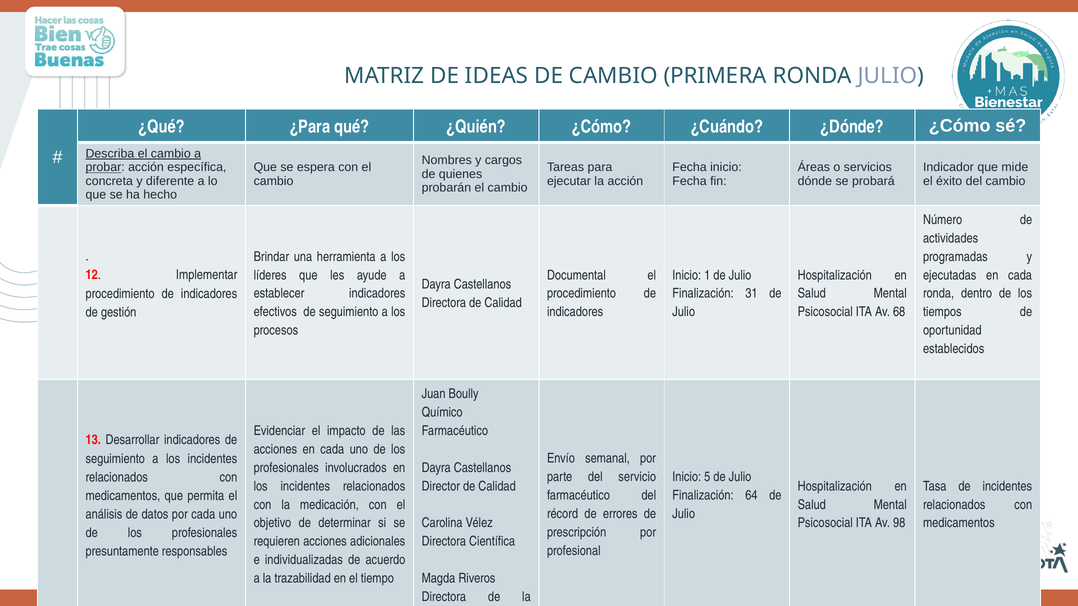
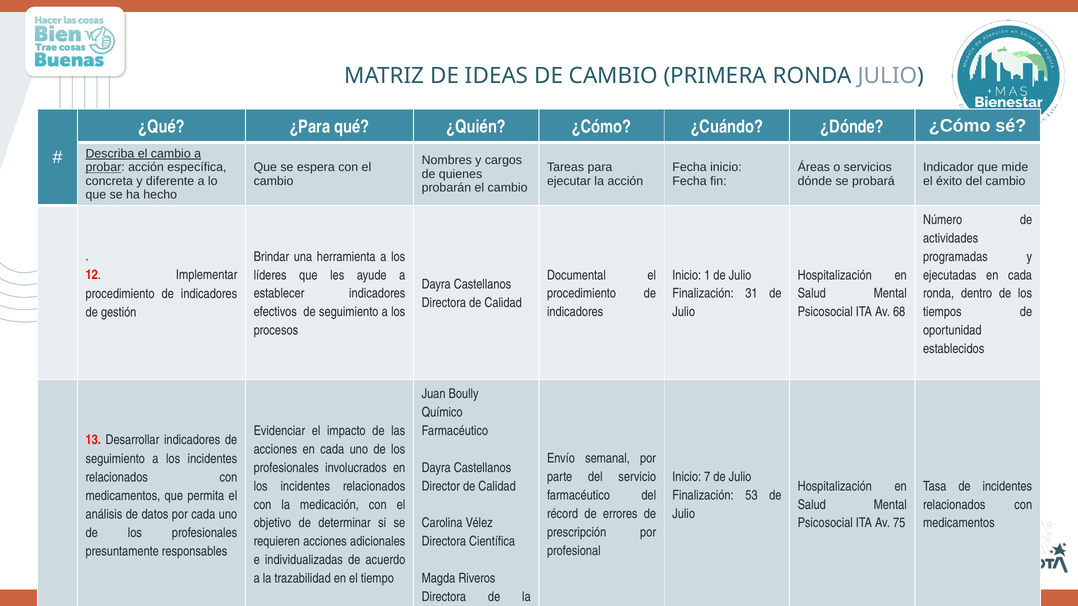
5: 5 -> 7 (707, 477)
64: 64 -> 53 (751, 496)
98: 98 -> 75 (899, 523)
